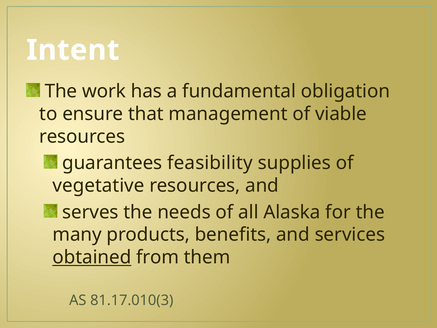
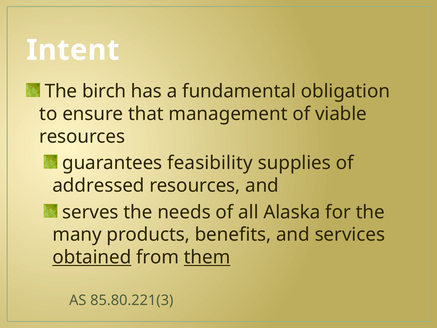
work: work -> birch (104, 91)
vegetative: vegetative -> addressed (99, 186)
them underline: none -> present (207, 257)
81.17.010(3: 81.17.010(3 -> 85.80.221(3 (132, 300)
